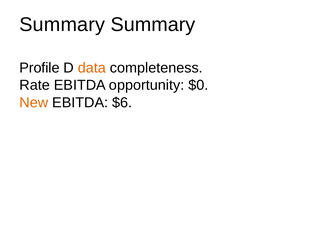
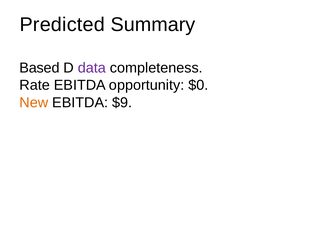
Summary: Summary -> Predicted (62, 25)
Profile: Profile -> Based (39, 68)
data colour: orange -> purple (92, 68)
$6: $6 -> $9 (122, 103)
